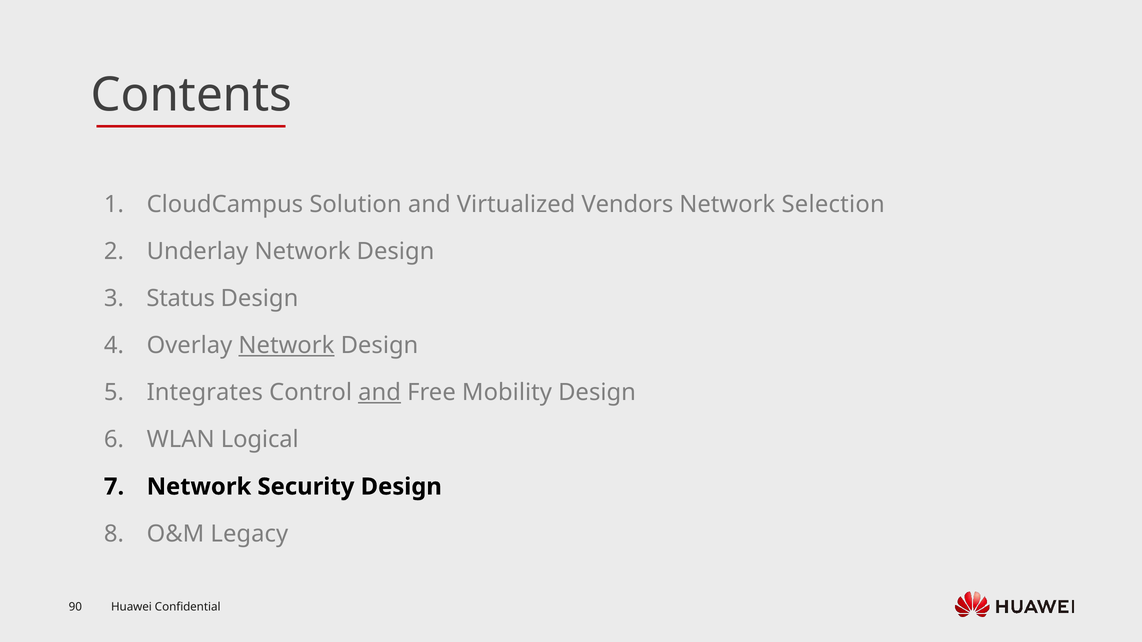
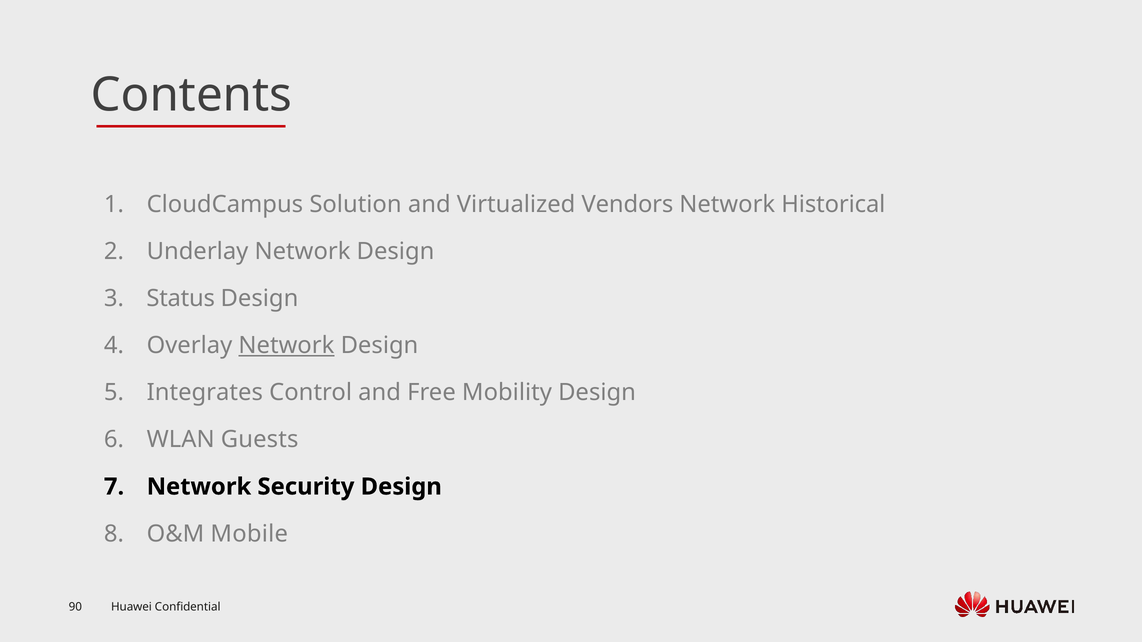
Selection: Selection -> Historical (833, 204)
and underline: present -> none (380, 393)
Logical: Logical -> Guests (260, 440)
Legacy: Legacy -> Mobile (249, 534)
